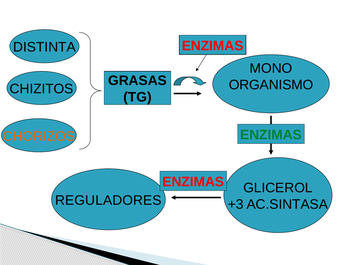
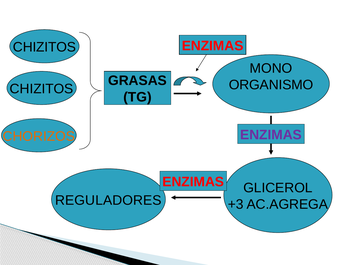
DISTINTA: DISTINTA -> CHIZITOS (45, 47)
ENZIMAS colour: green -> purple (271, 135)
AC.SINTASA: AC.SINTASA -> AC.AGREGA (287, 204)
